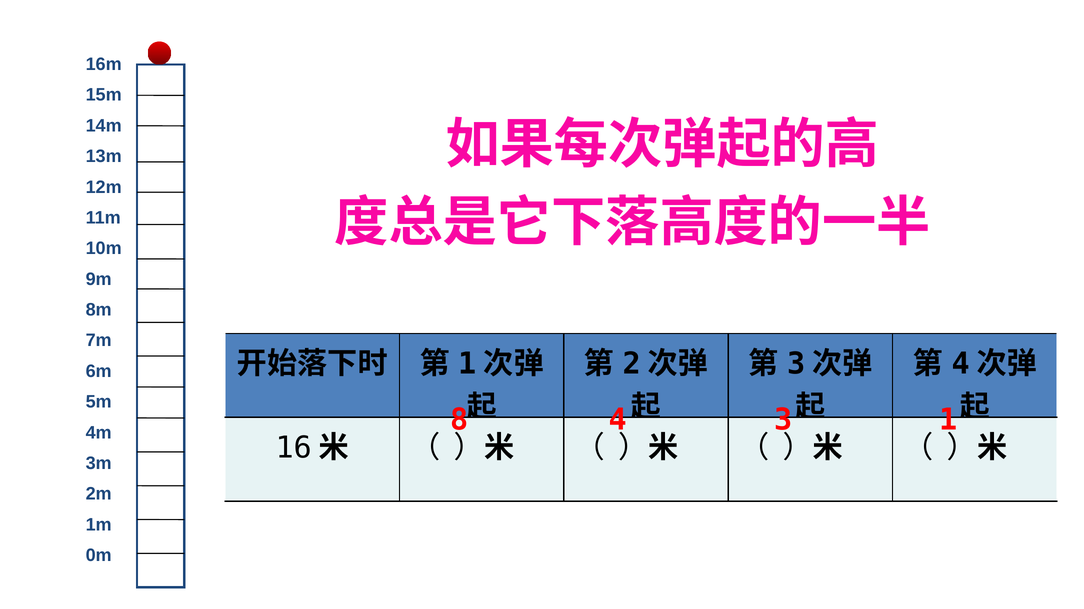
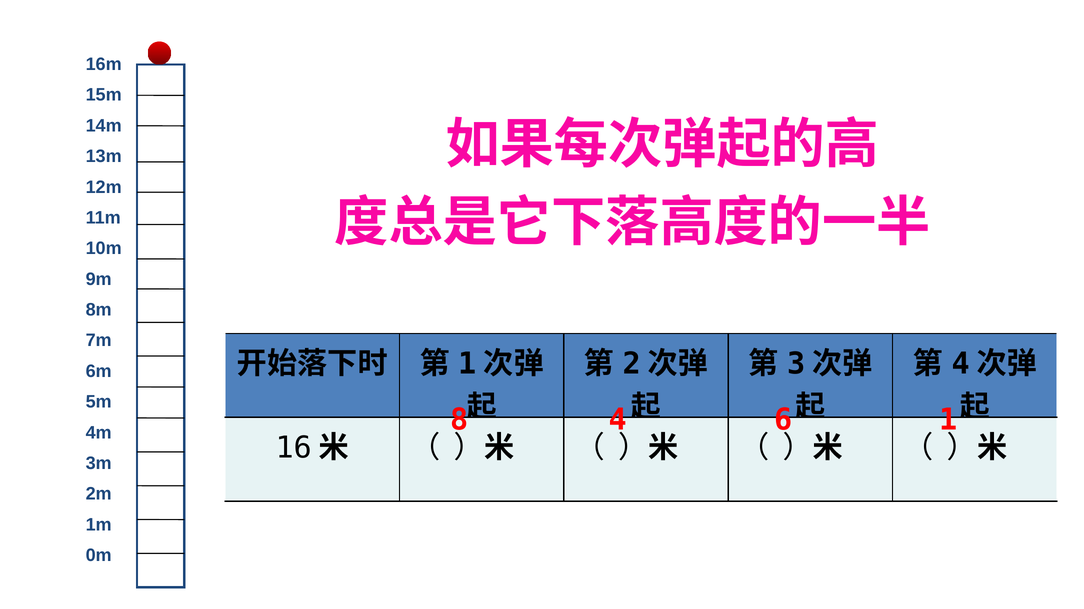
3: 3 -> 6 (783, 420)
